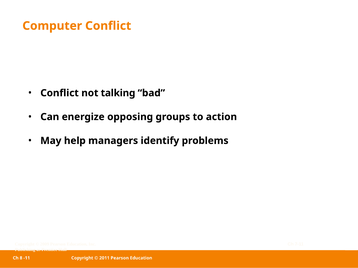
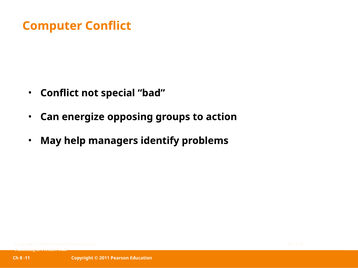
talking: talking -> special (118, 93)
